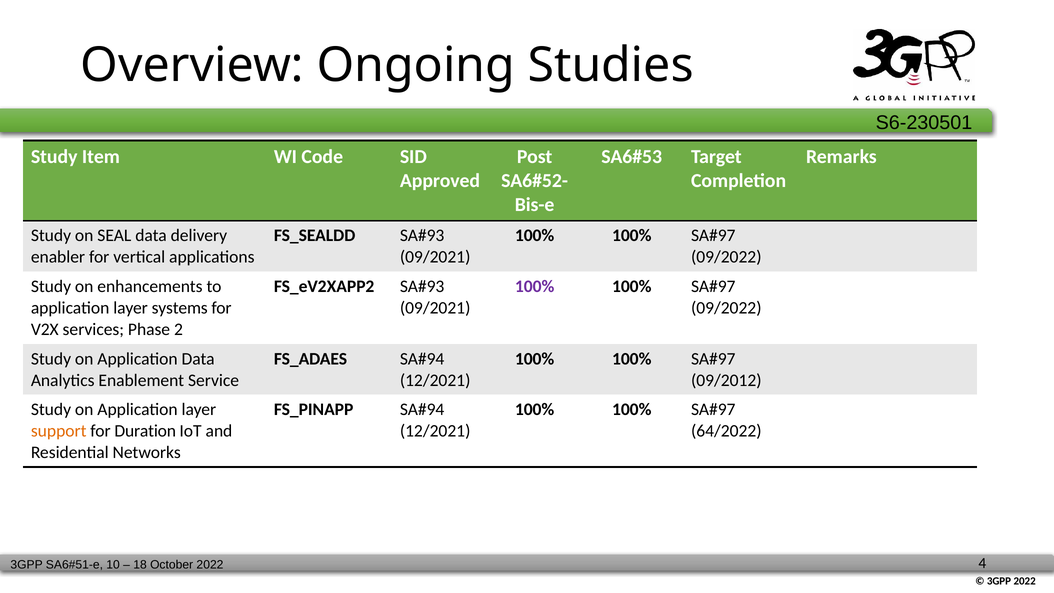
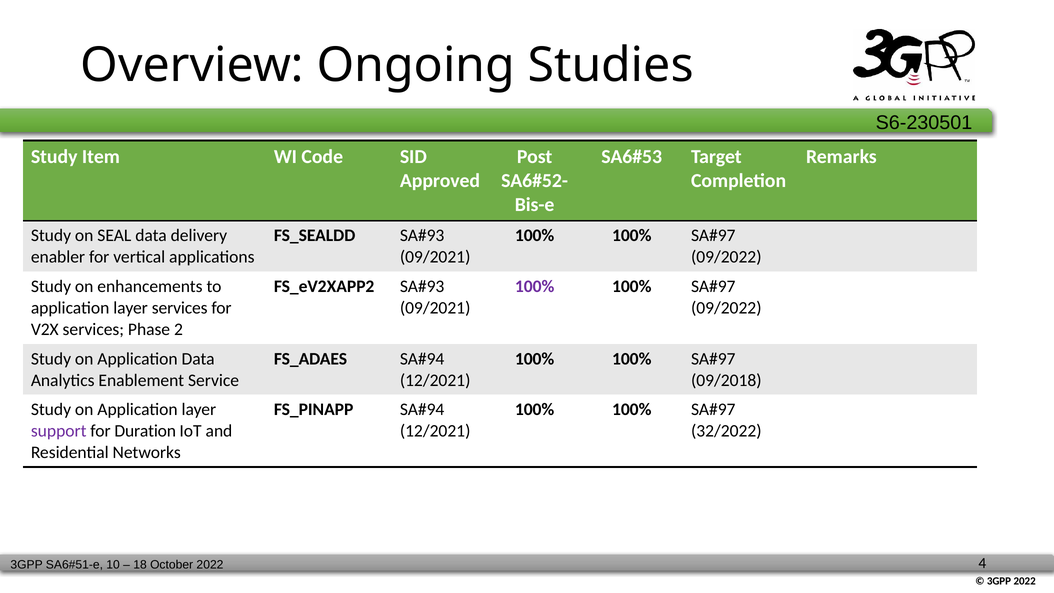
layer systems: systems -> services (180, 308)
09/2012: 09/2012 -> 09/2018 (726, 380)
support colour: orange -> purple (59, 431)
64/2022: 64/2022 -> 32/2022 (726, 431)
